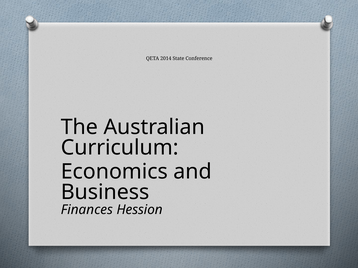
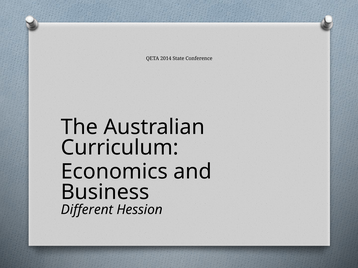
Finances: Finances -> Different (87, 210)
